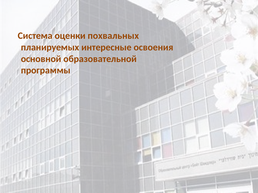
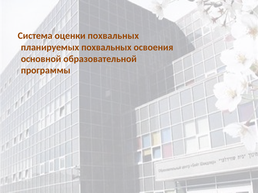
планируемых интересные: интересные -> похвальных (106, 47)
